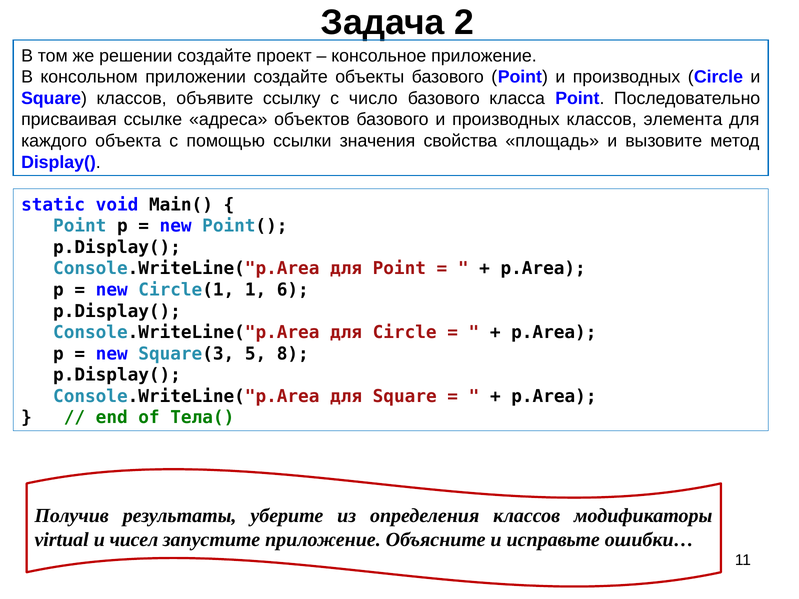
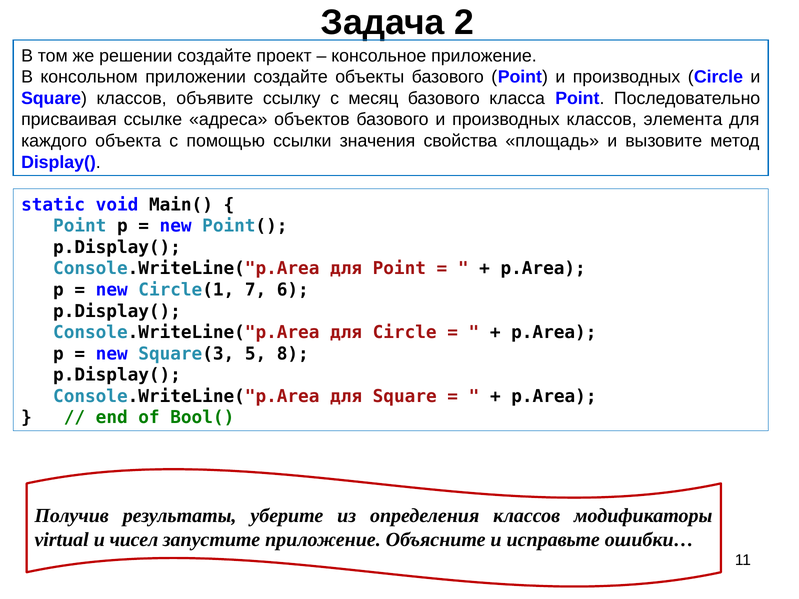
число: число -> месяц (373, 98)
1: 1 -> 7 (256, 290)
Тела(: Тела( -> Bool( (202, 418)
